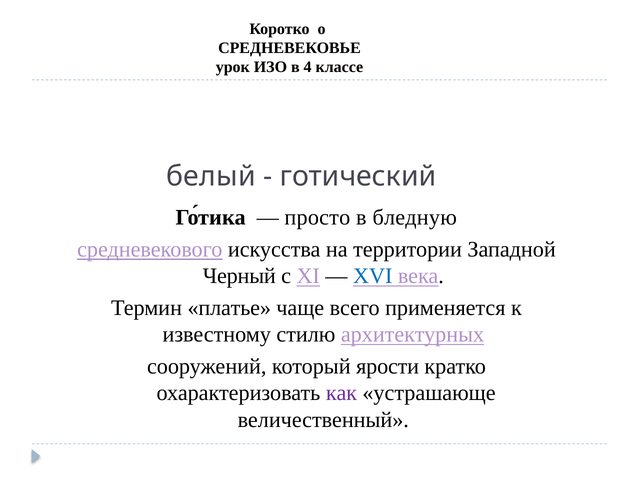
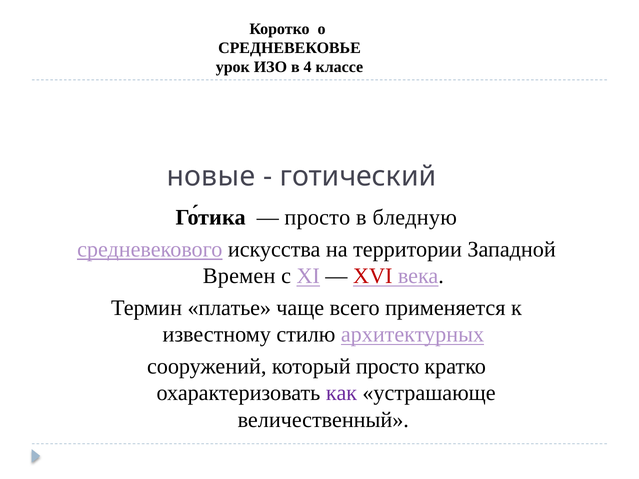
белый: белый -> новые (211, 176)
Черный: Черный -> Времен (239, 276)
XVI colour: blue -> red (373, 276)
который ярости: ярости -> просто (388, 367)
